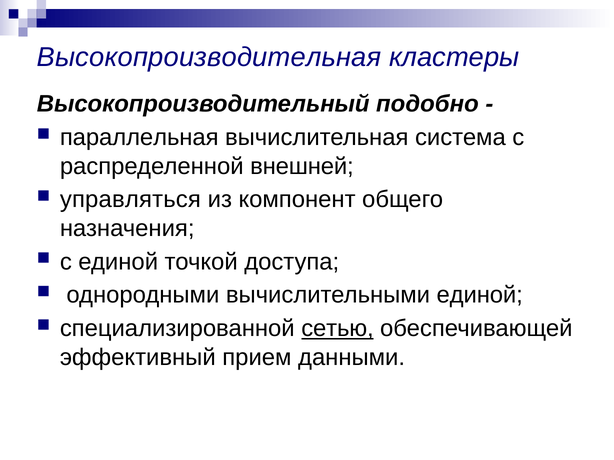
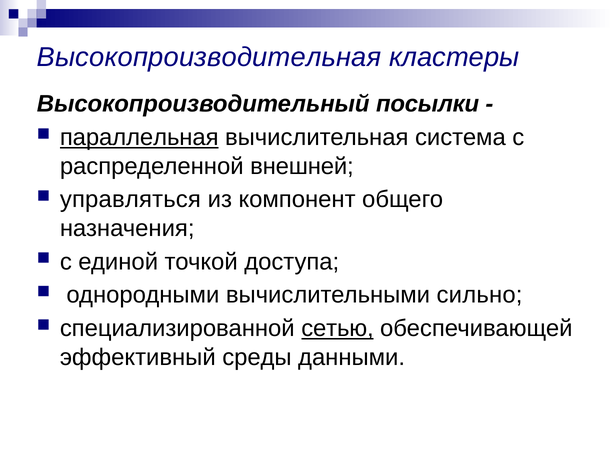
подобно: подобно -> посылки (428, 104)
параллельная underline: none -> present (139, 138)
вычислительными единой: единой -> сильно (480, 295)
прием: прием -> среды (257, 358)
